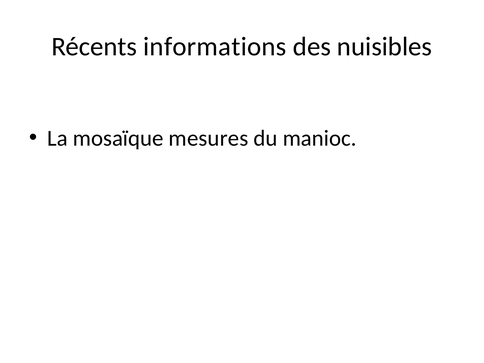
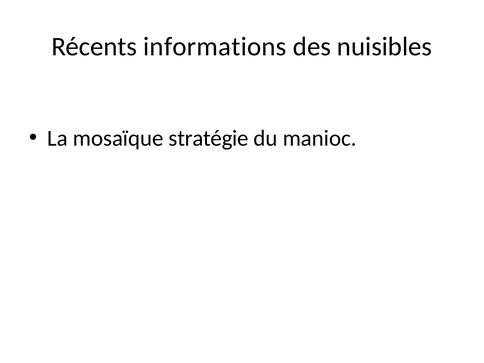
mesures: mesures -> stratégie (209, 138)
